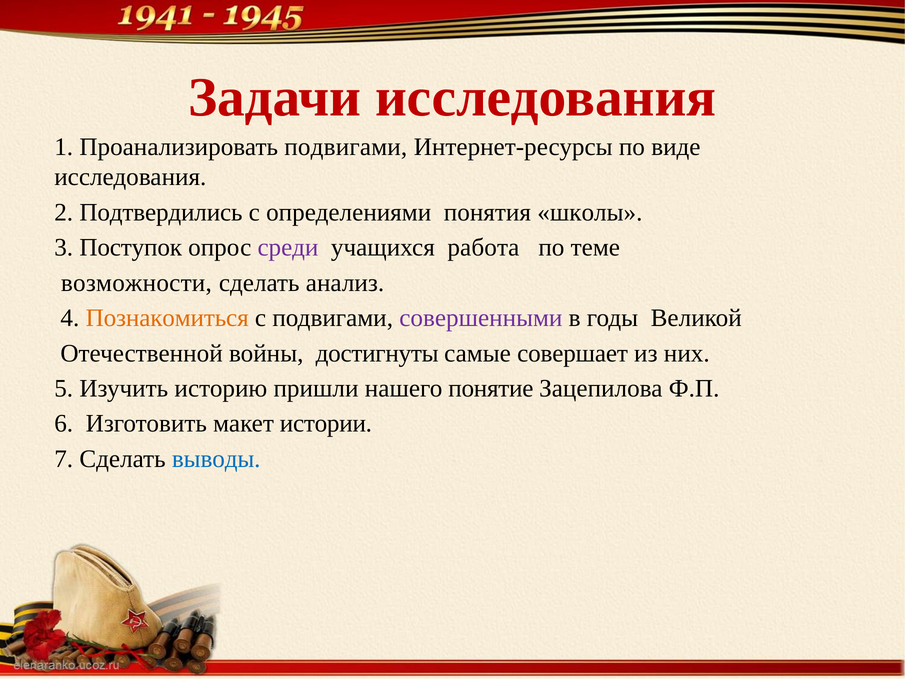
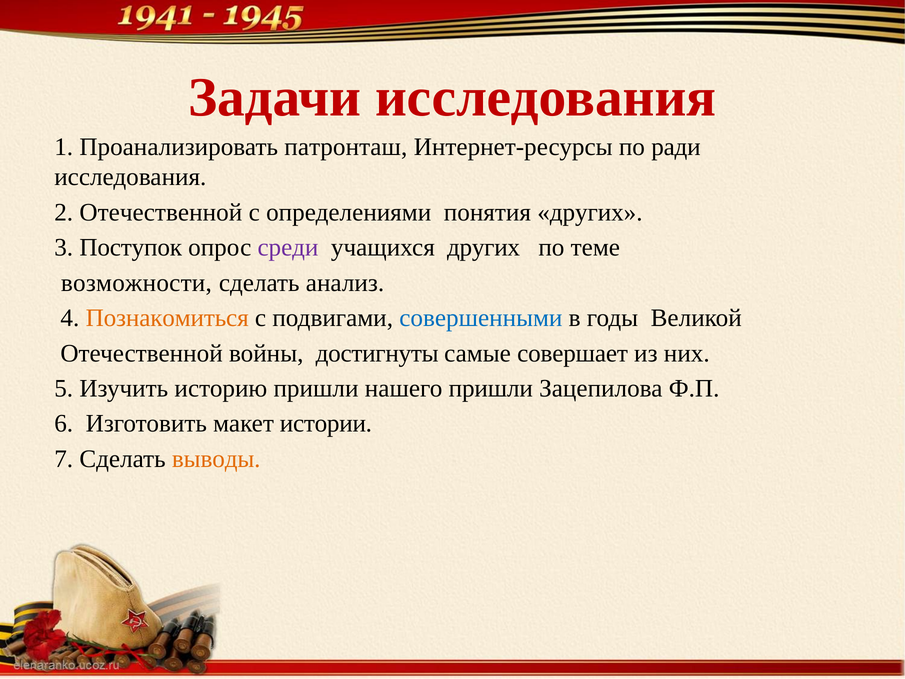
Проанализировать подвигами: подвигами -> патронташ (346, 147)
виде: виде -> ради (676, 147)
2 Подтвердились: Подтвердились -> Отечественной (161, 212)
понятия школы: школы -> других (590, 212)
учащихся работа: работа -> других (484, 248)
совершенными colour: purple -> blue (481, 318)
нашего понятие: понятие -> пришли (491, 388)
выводы colour: blue -> orange (216, 459)
